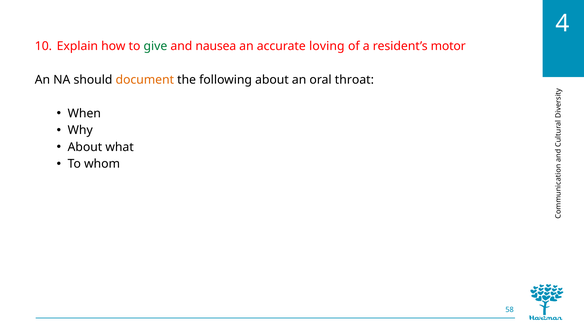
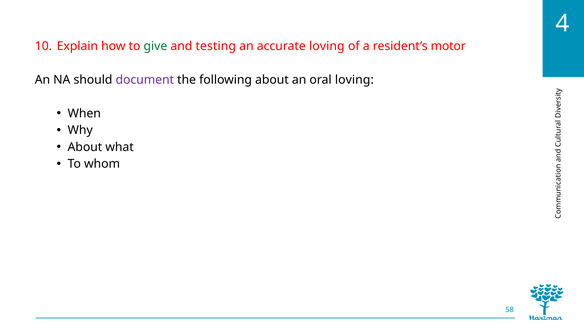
nausea: nausea -> testing (216, 46)
document colour: orange -> purple (145, 80)
oral throat: throat -> loving (354, 80)
